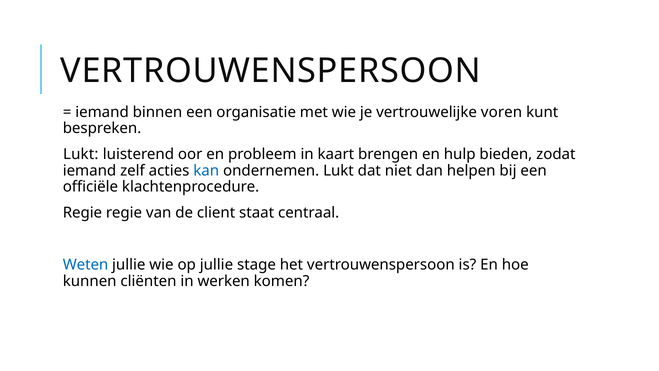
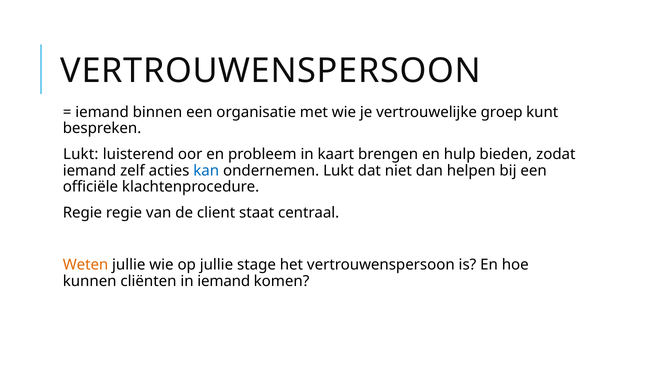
voren: voren -> groep (502, 112)
Weten colour: blue -> orange (86, 265)
in werken: werken -> iemand (224, 281)
